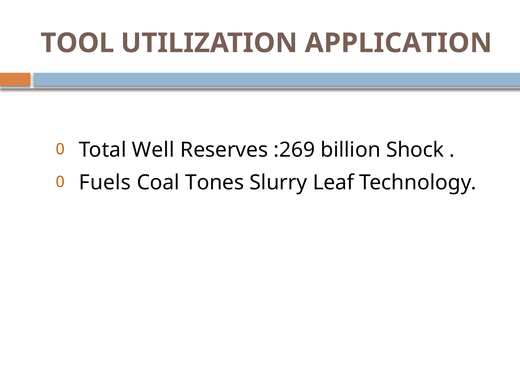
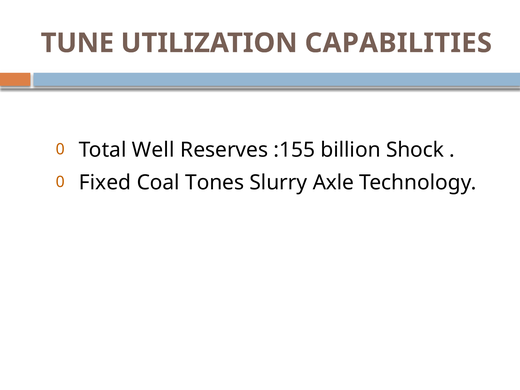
TOOL: TOOL -> TUNE (77, 43)
APPLICATION: APPLICATION -> CAPABILITIES (398, 43)
:269: :269 -> :155 (294, 150)
Fuels: Fuels -> Fixed (105, 182)
Leaf: Leaf -> Axle (333, 182)
